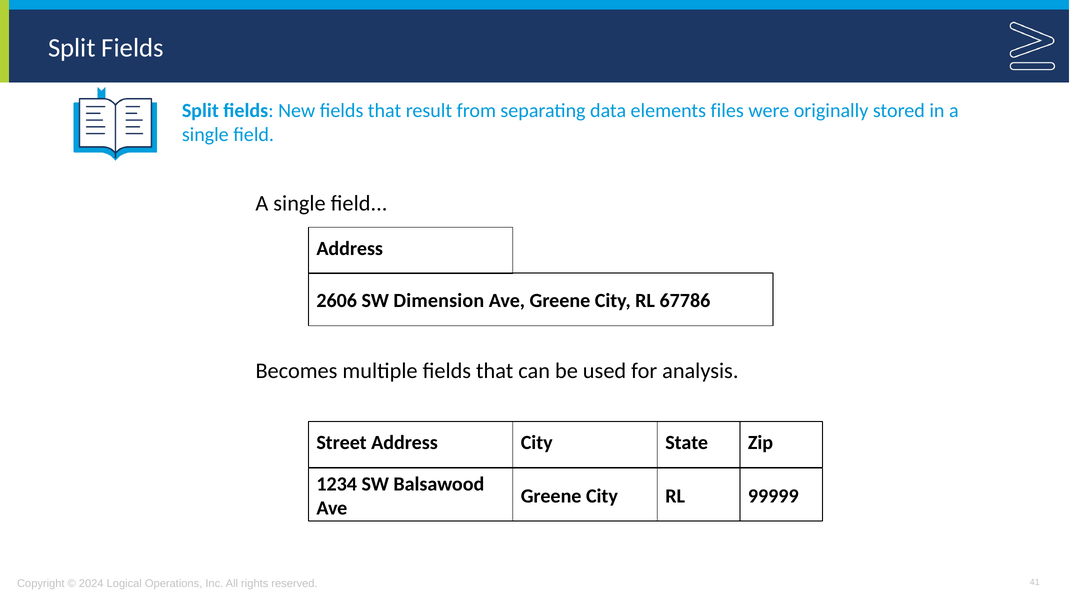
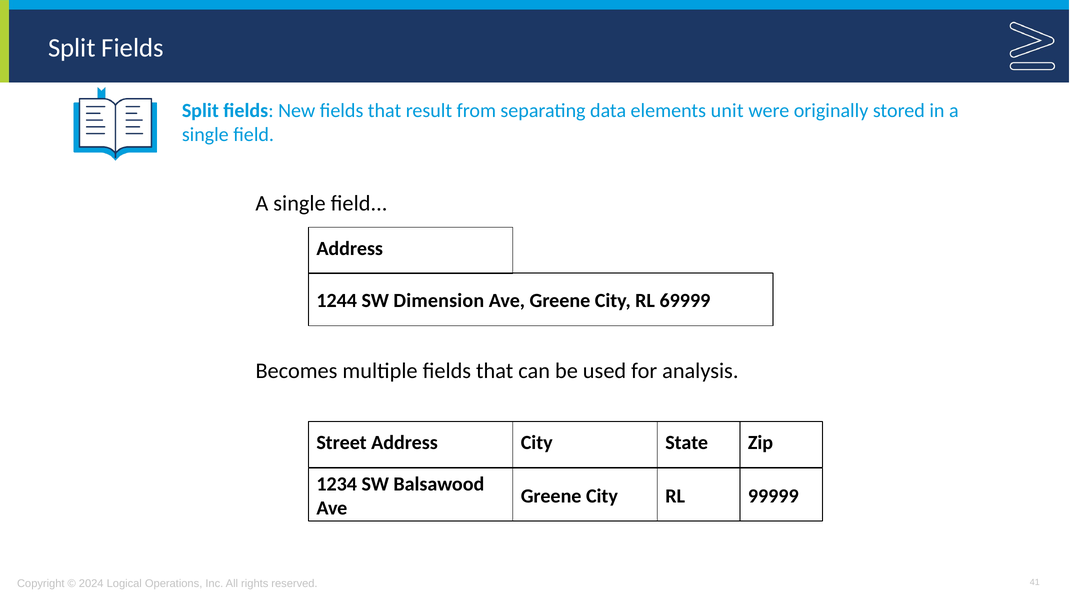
files: files -> unit (727, 111)
2606: 2606 -> 1244 (337, 301)
67786: 67786 -> 69999 (685, 301)
